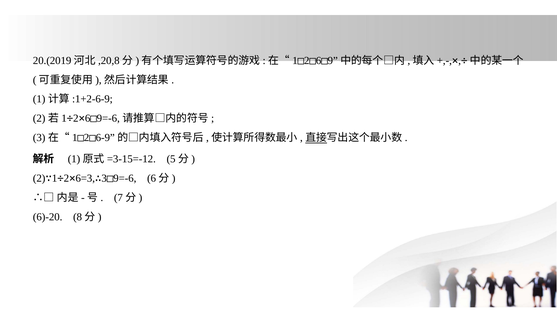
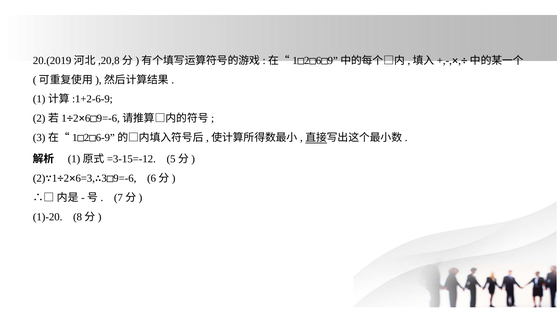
6)-20: 6)-20 -> 1)-20 (48, 217)
